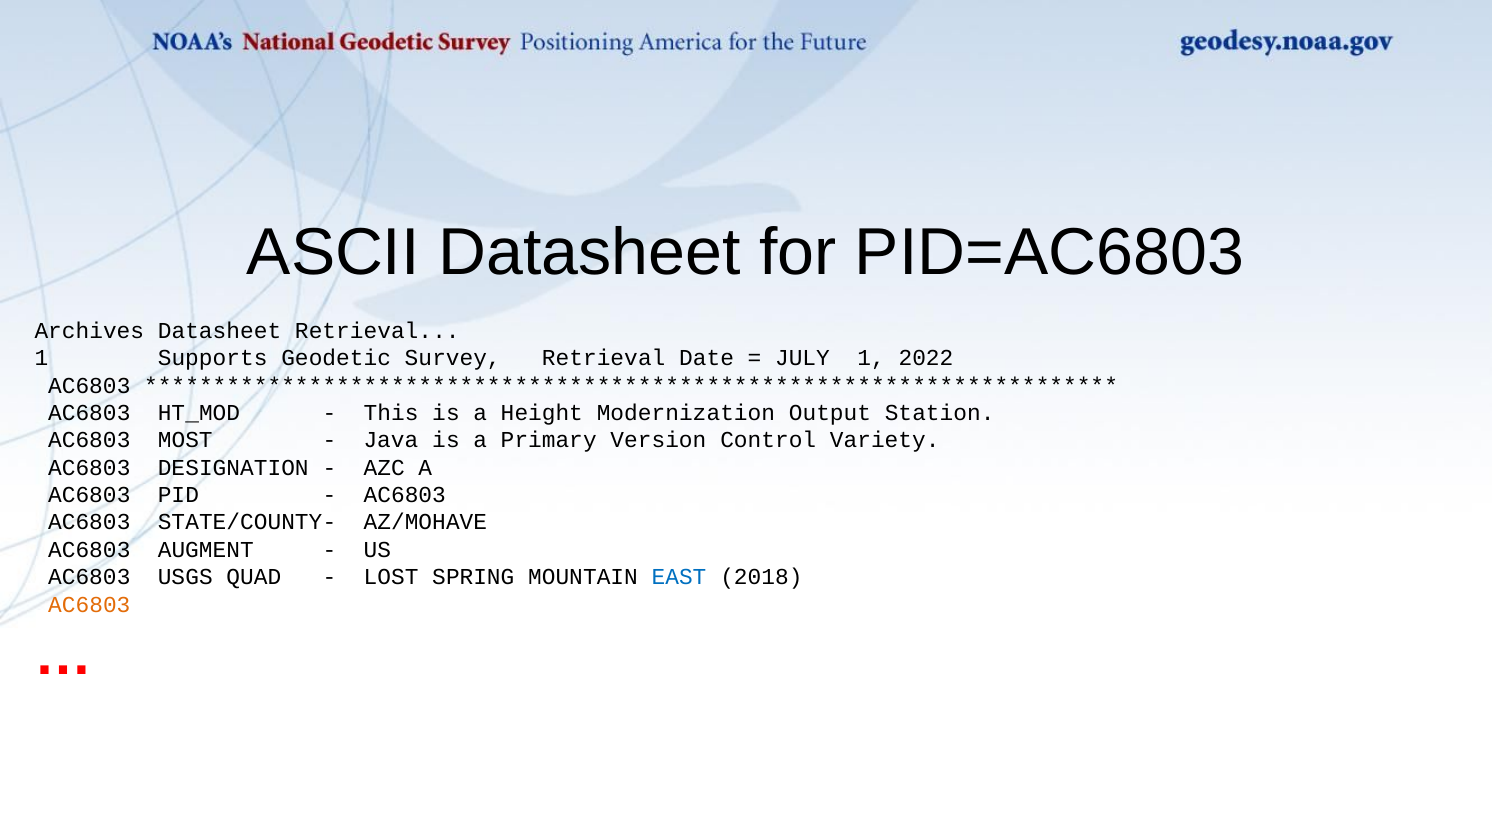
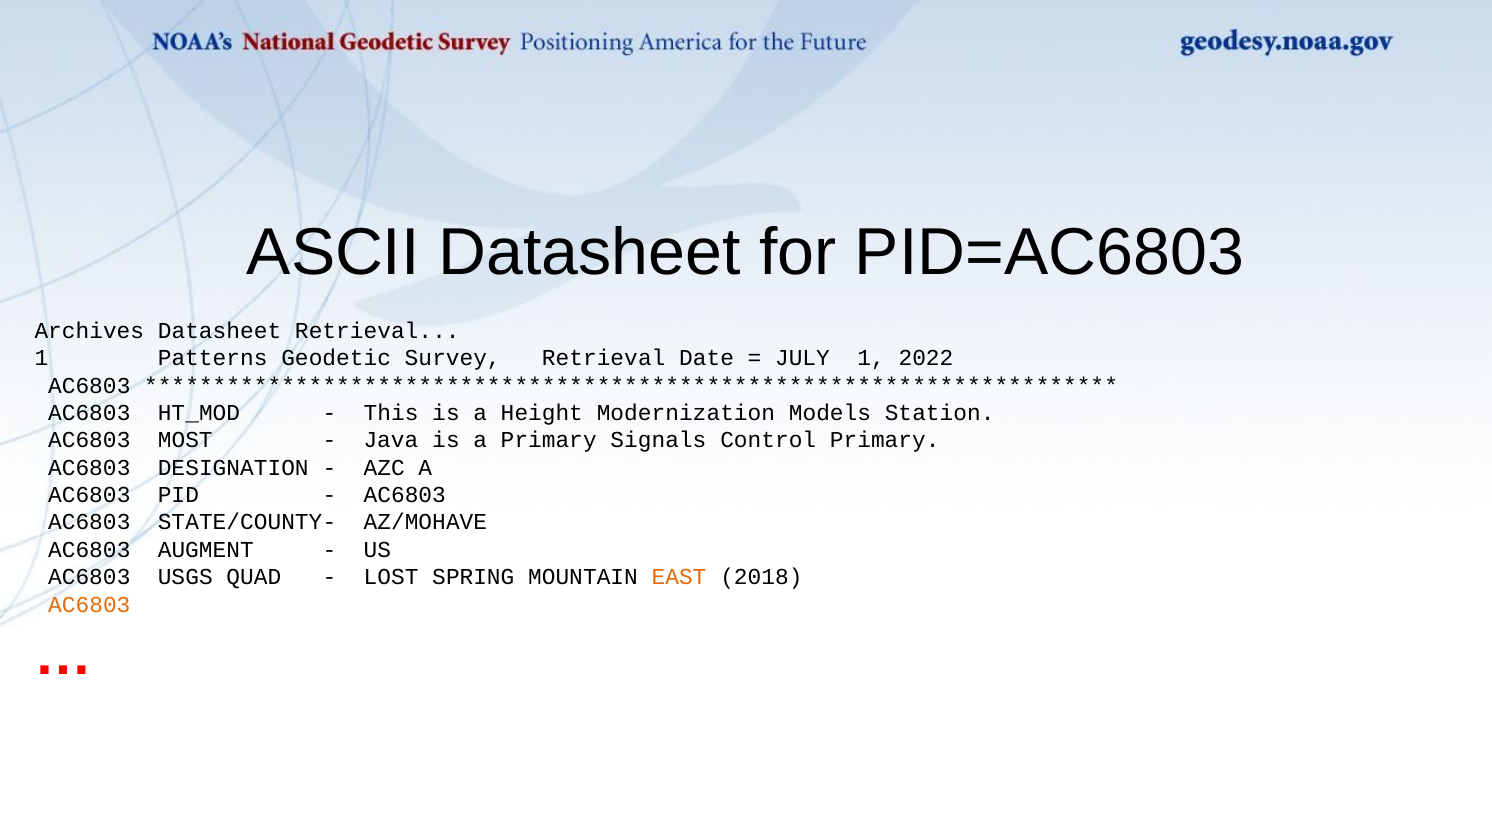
Supports: Supports -> Patterns (213, 358)
Output: Output -> Models (830, 413)
Version: Version -> Signals (658, 440)
Control Variety: Variety -> Primary (885, 440)
EAST colour: blue -> orange (679, 577)
